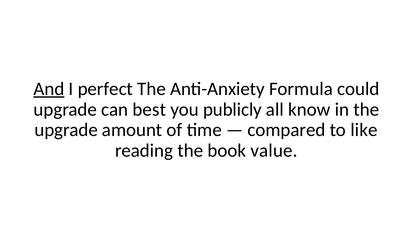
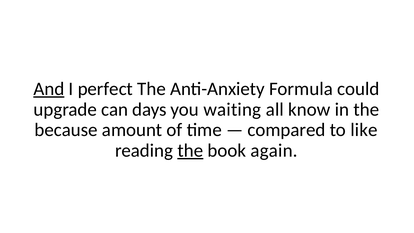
best: best -> days (149, 109)
publicly: publicly -> waiting (232, 109)
upgrade: upgrade -> because (66, 130)
the underline: none -> present (190, 150)
value: value -> again (274, 150)
